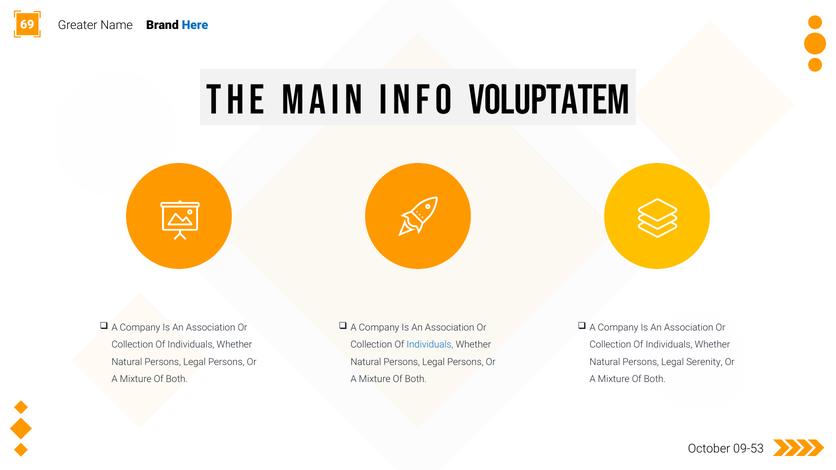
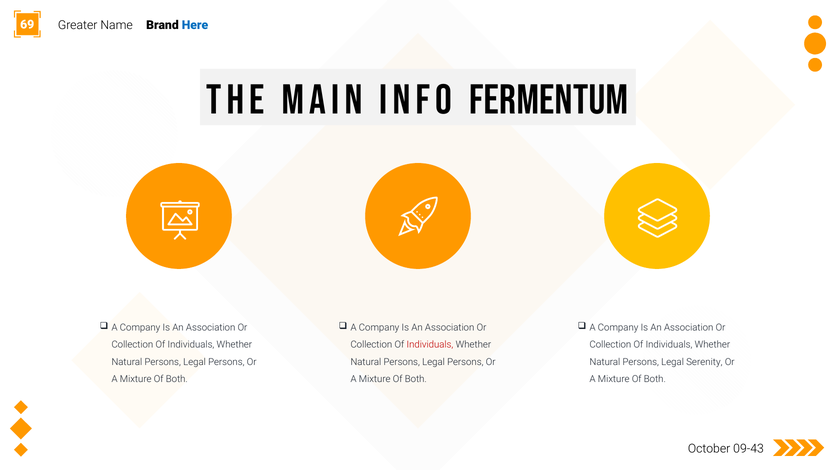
voluptatem: voluptatem -> fermentum (549, 100)
Individuals colour: blue -> red (430, 345)
09-53: 09-53 -> 09-43 (749, 449)
